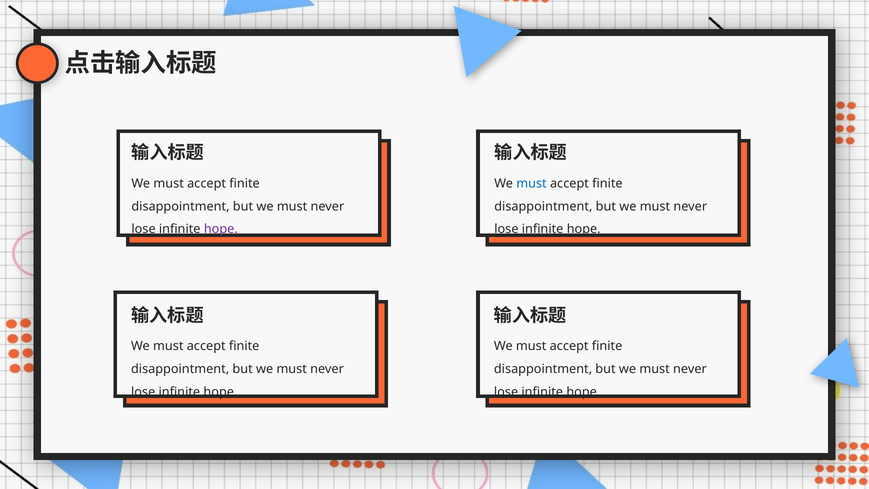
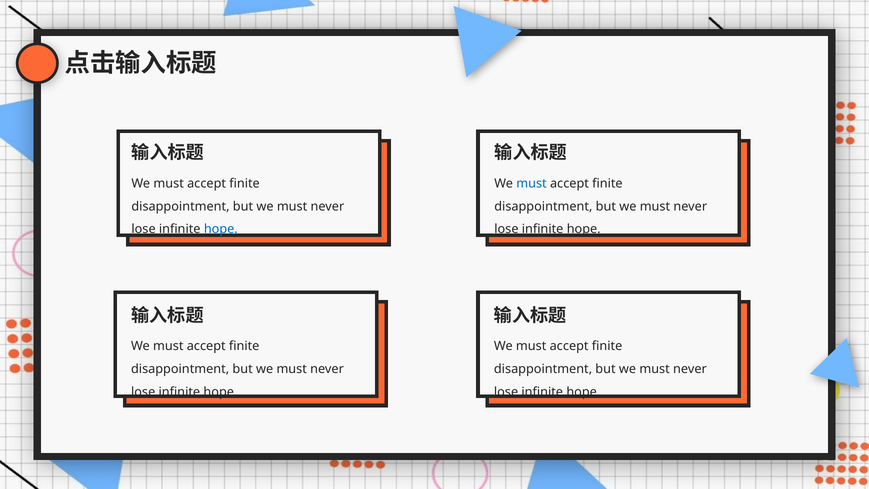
hope colour: purple -> blue (221, 229)
